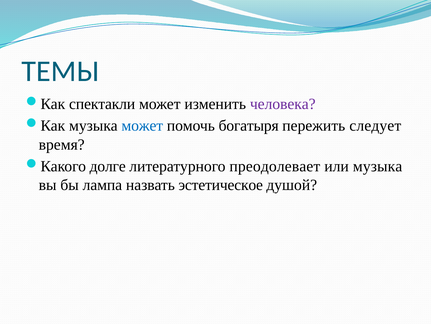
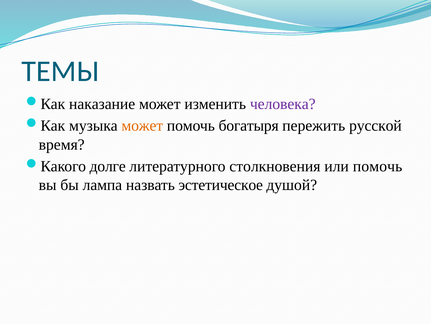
спектакли: спектакли -> наказание (102, 104)
может colour: blue -> orange (142, 126)
следует: следует -> русской (375, 126)
преодолевает: преодолевает -> столкновения (275, 166)
или музыка: музыка -> помочь (378, 166)
